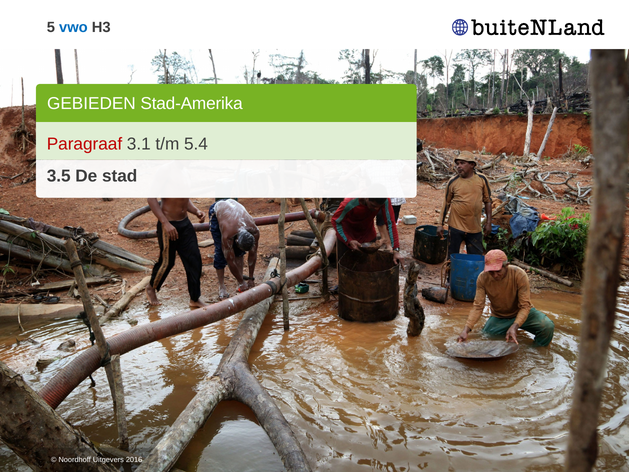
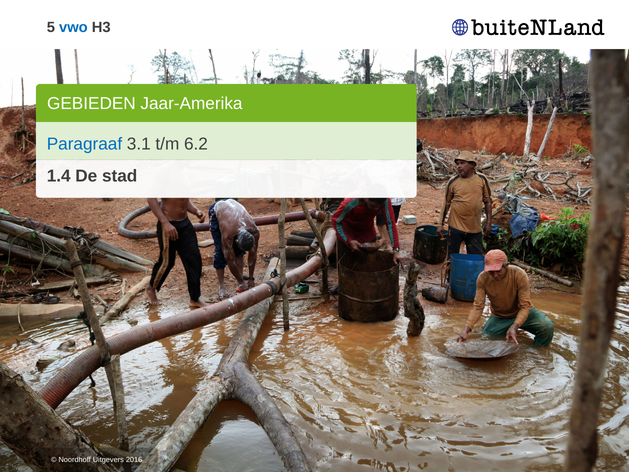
Stad-Amerika: Stad-Amerika -> Jaar-Amerika (192, 104)
Paragraaf colour: red -> blue (84, 144)
5.4: 5.4 -> 6.2 (196, 144)
3.5: 3.5 -> 1.4 (59, 176)
